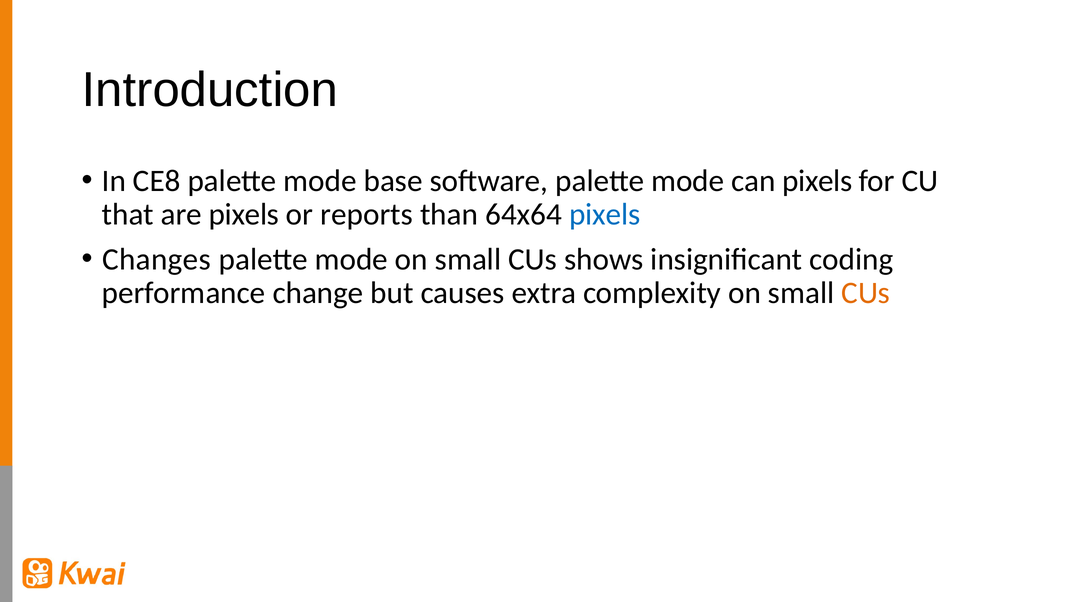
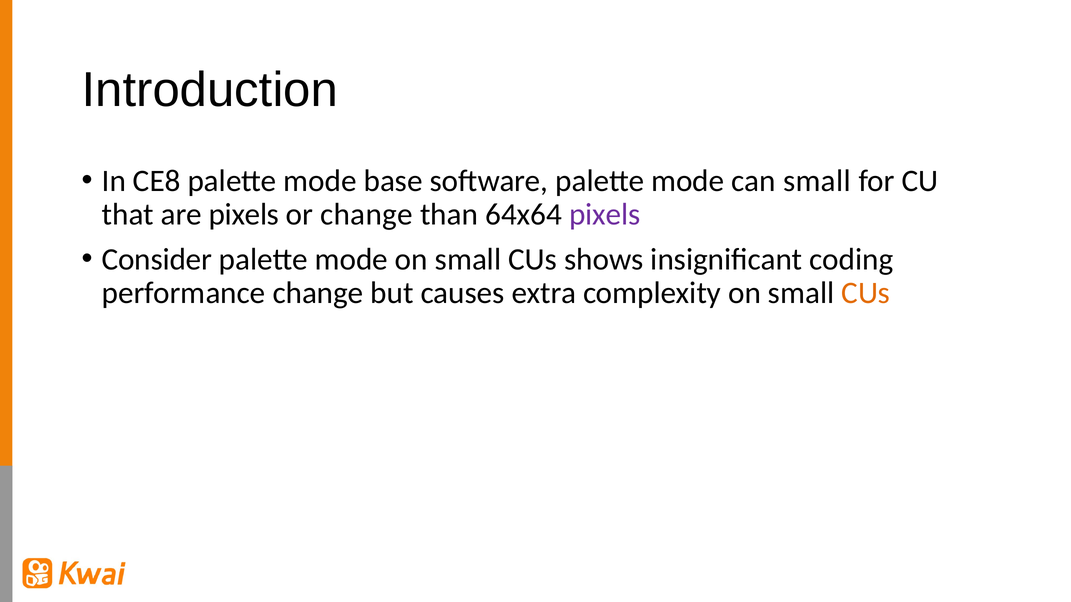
can pixels: pixels -> small (817, 181)
or reports: reports -> change (367, 215)
pixels colour: blue -> purple (605, 215)
Changes: Changes -> Consider (157, 260)
